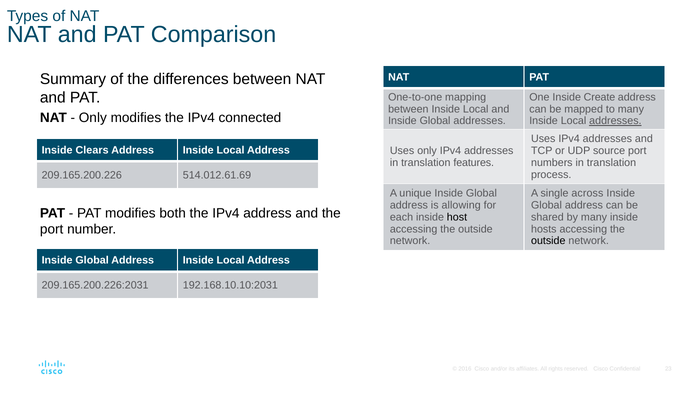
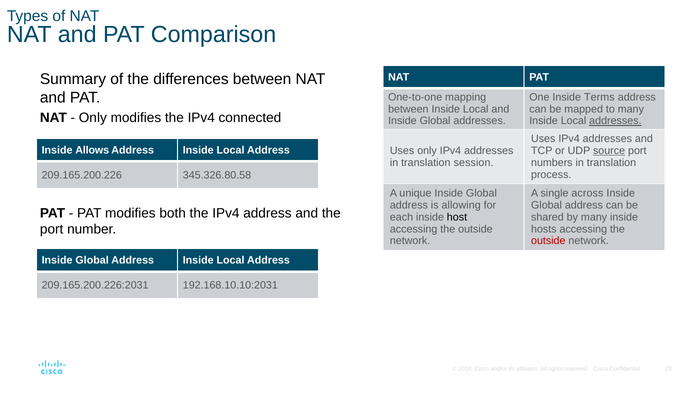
Create: Create -> Terms (599, 97)
Clears: Clears -> Allows (92, 150)
source underline: none -> present (609, 151)
features: features -> session (474, 163)
514.012.61.69: 514.012.61.69 -> 345.326.80.58 (217, 175)
outside colour: black -> red (548, 241)
